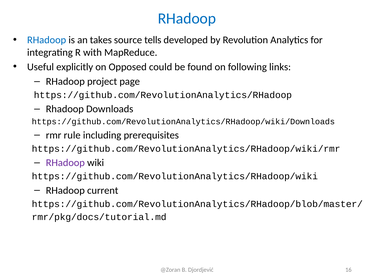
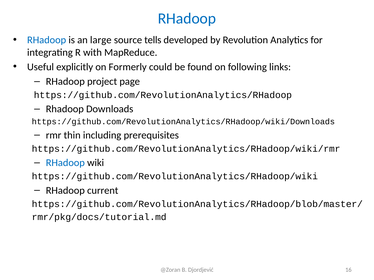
takes: takes -> large (101, 40)
Opposed: Opposed -> Formerly (128, 67)
rule: rule -> thin (72, 135)
RHadoop colour: purple -> blue (65, 163)
